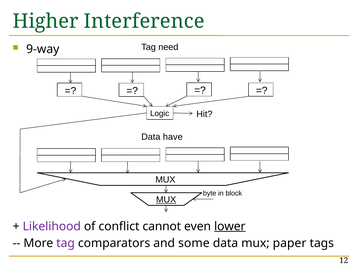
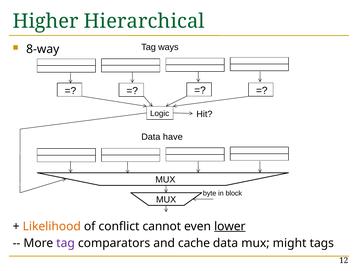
Interference: Interference -> Hierarchical (144, 21)
need: need -> ways (168, 47)
9-way: 9-way -> 8-way (43, 49)
MUX underline: present -> none (166, 199)
Likelihood colour: purple -> orange (52, 226)
some: some -> cache (194, 243)
paper: paper -> might (290, 243)
